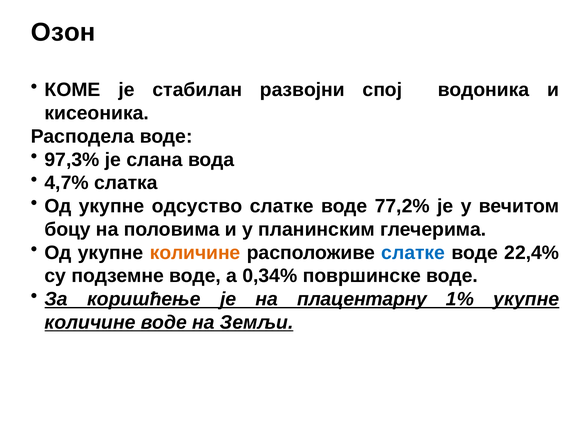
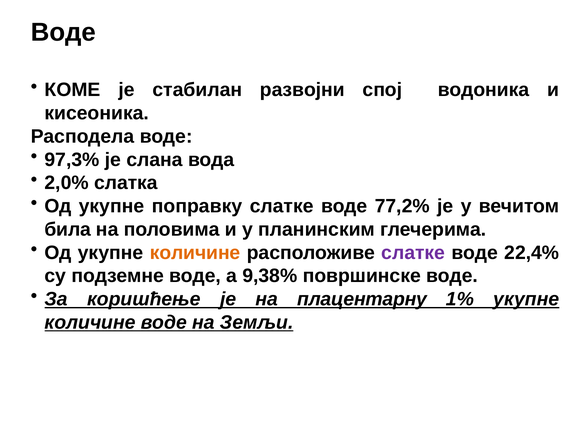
Озон: Озон -> Воде (63, 32)
4,7%: 4,7% -> 2,0% (67, 183)
одсуство: одсуство -> поправку (197, 206)
боцу: боцу -> била (68, 229)
слатке colour: blue -> purple (413, 253)
0,34%: 0,34% -> 9,38% (270, 276)
